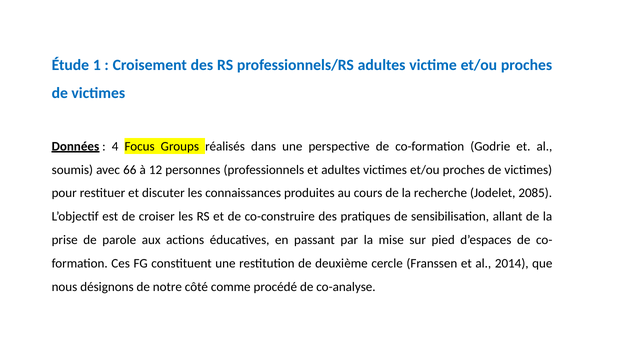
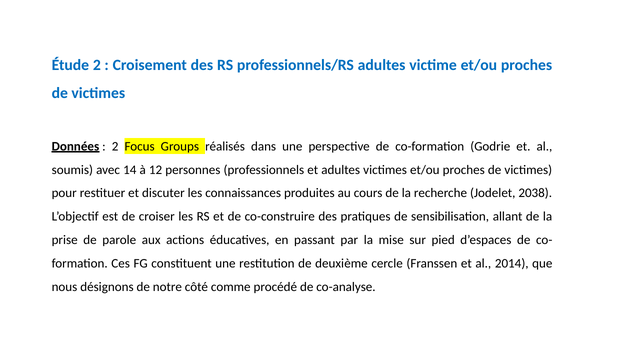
Étude 1: 1 -> 2 (97, 65)
4: 4 -> 2 (115, 146)
66: 66 -> 14 (130, 170)
2085: 2085 -> 2038 (535, 193)
